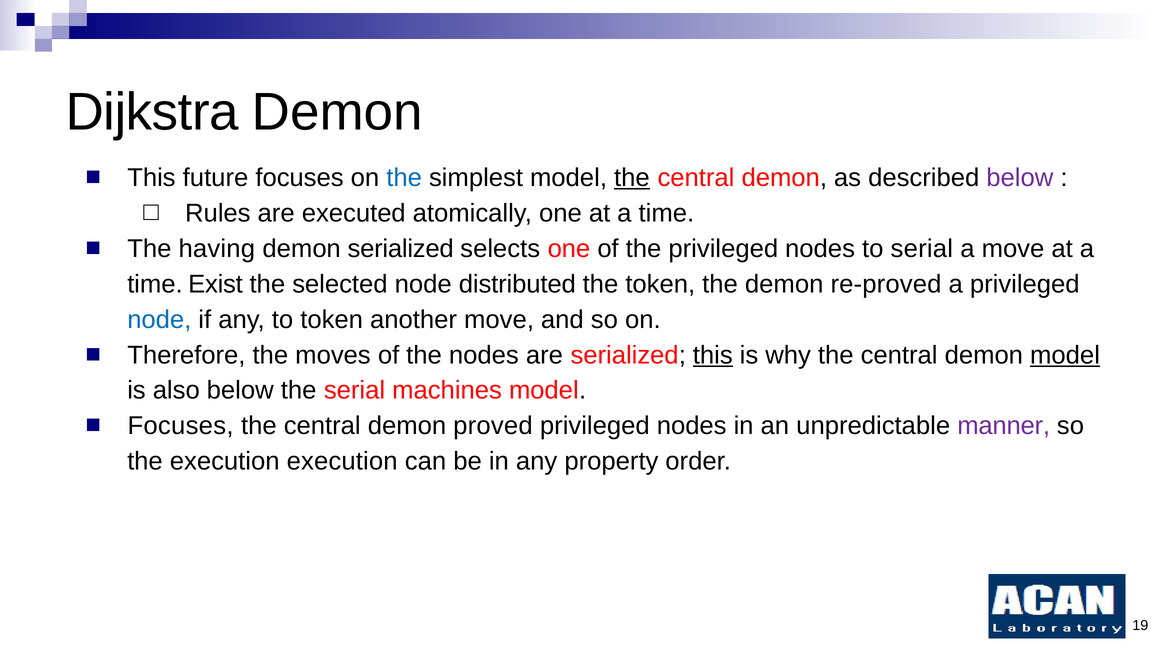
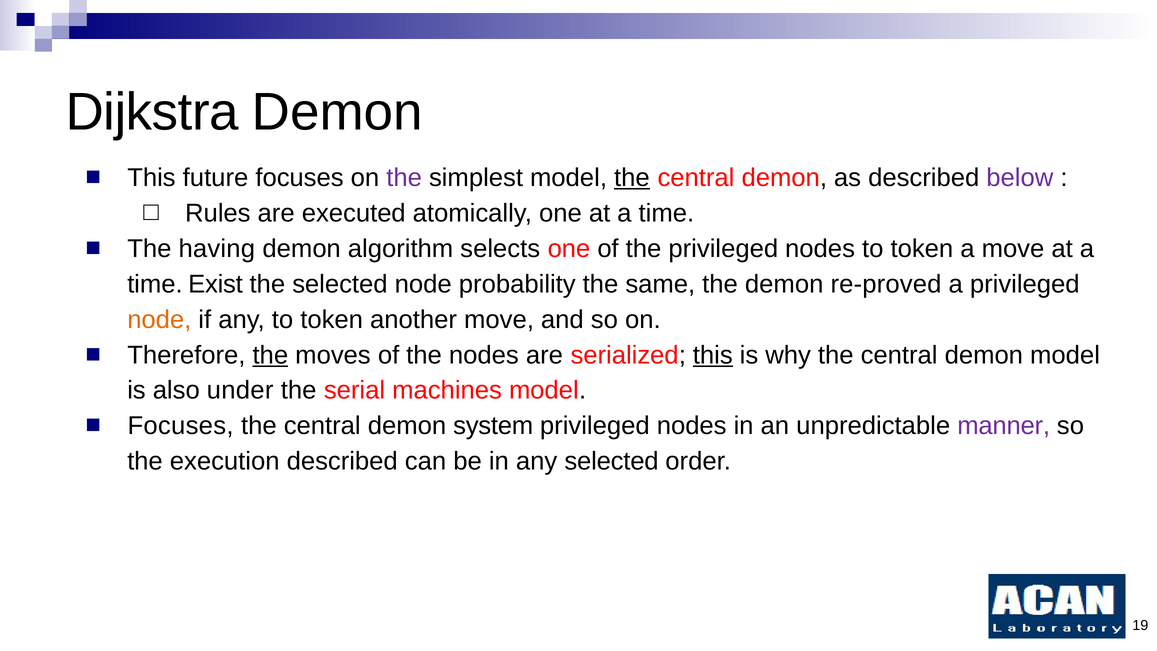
the colour: blue -> purple (404, 178)
demon serialized: serialized -> algorithm (401, 249)
nodes to serial: serial -> token (922, 249)
distributed: distributed -> probability (517, 284)
the token: token -> same (660, 284)
node colour: blue -> orange (159, 320)
the underline: none -> present (270, 355)
model underline: present -> none (1065, 355)
also below: below -> under (240, 390)
proved: proved -> system (493, 426)
execution execution: execution -> described (342, 461)
any property: property -> selected (612, 461)
